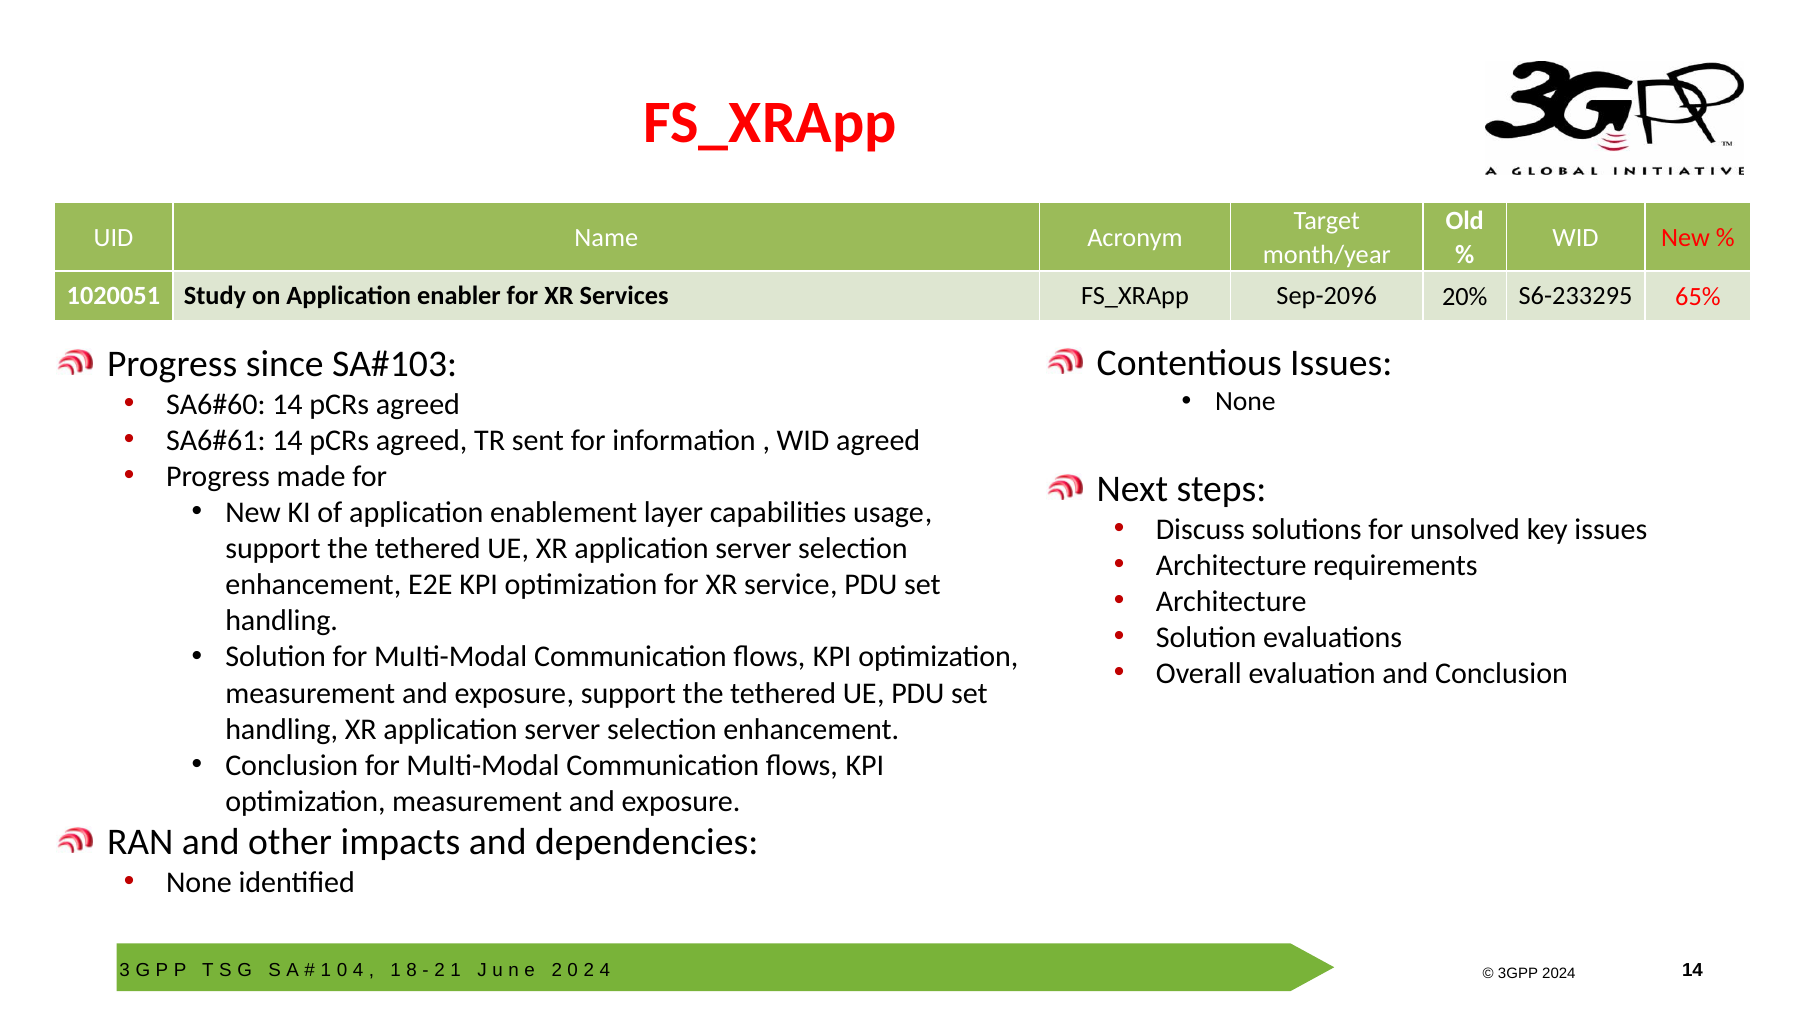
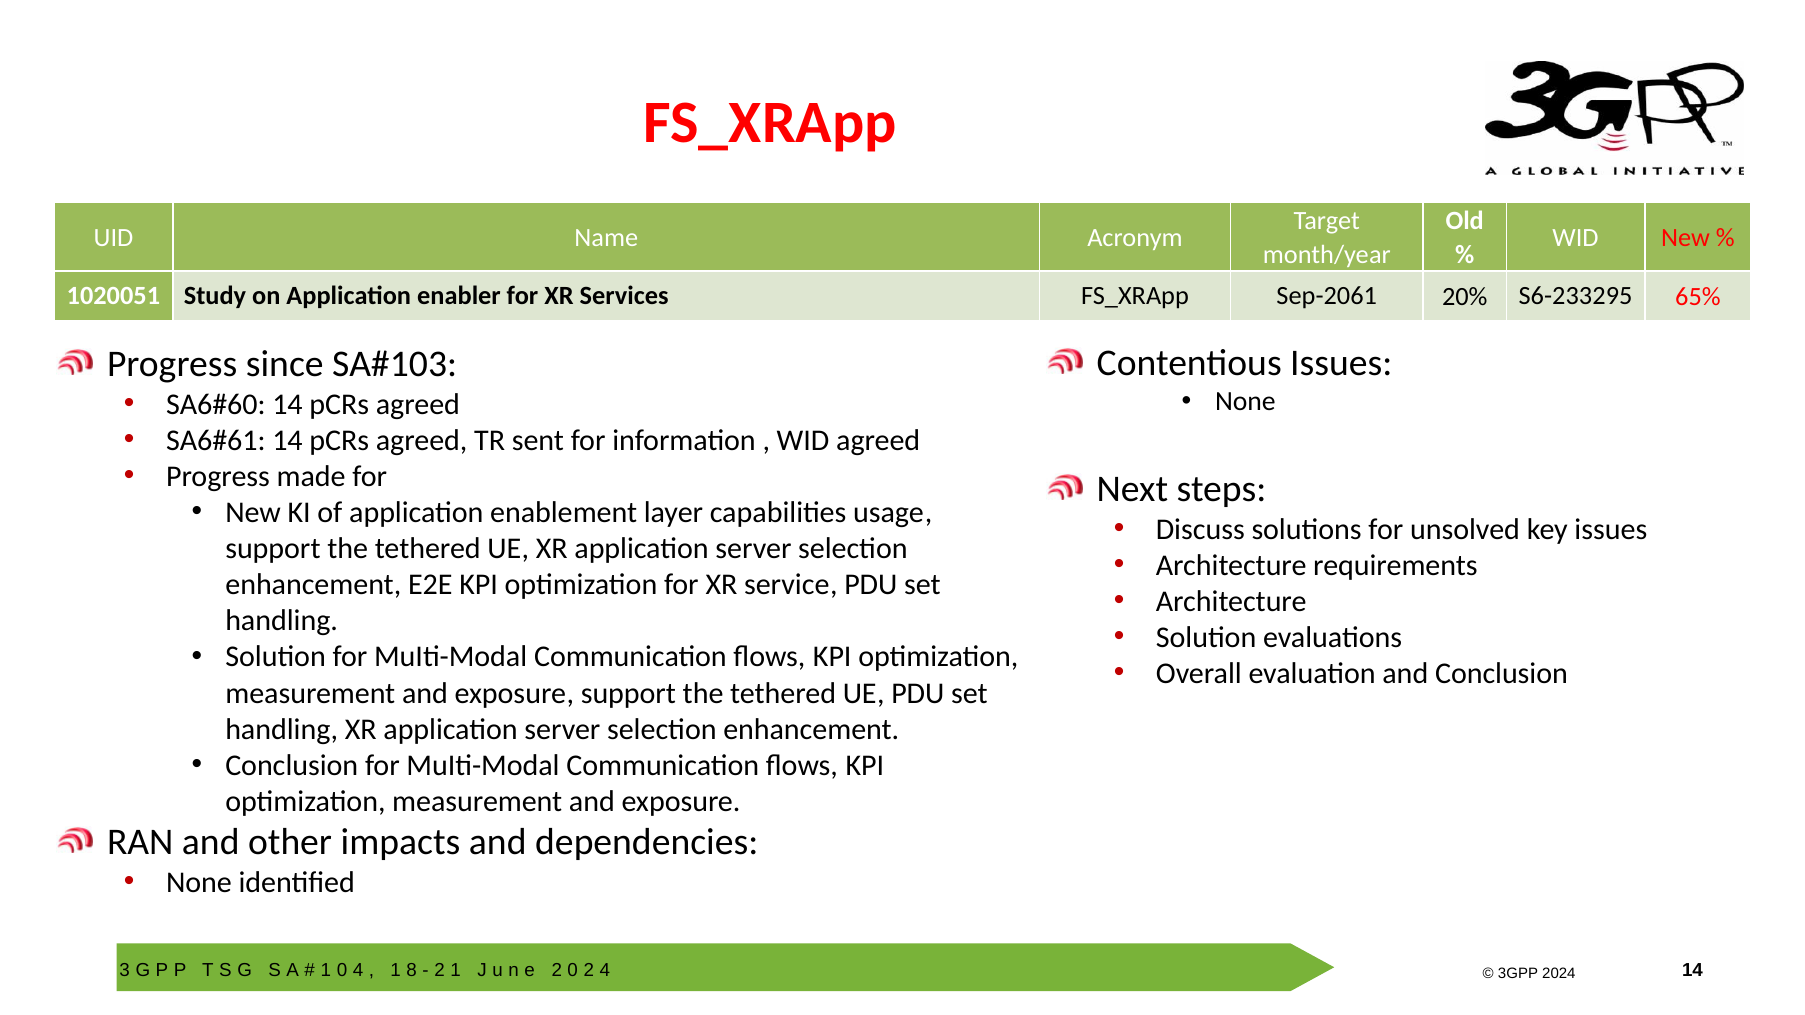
Sep-2096: Sep-2096 -> Sep-2061 (1327, 296)
